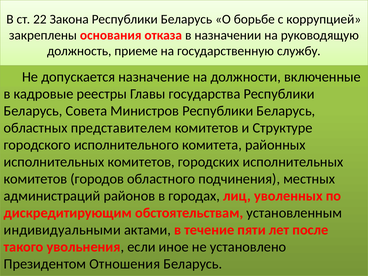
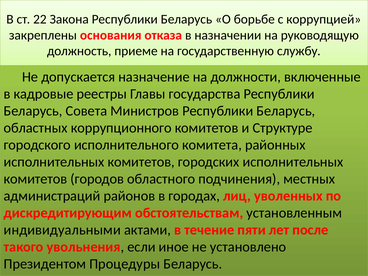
представителем: представителем -> коррупционного (121, 128)
Отношения: Отношения -> Процедуры (125, 264)
